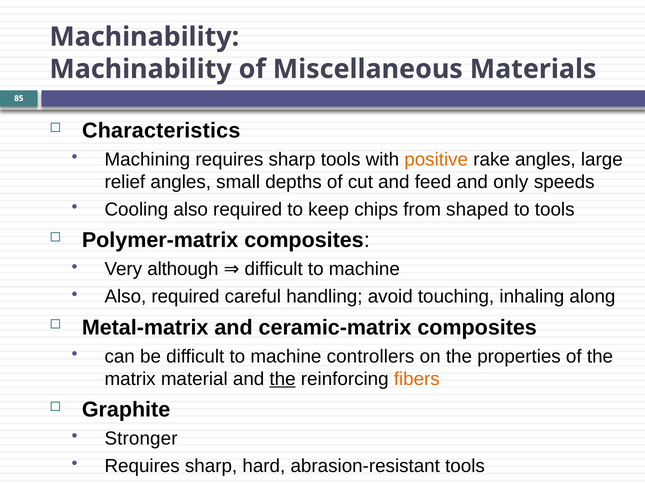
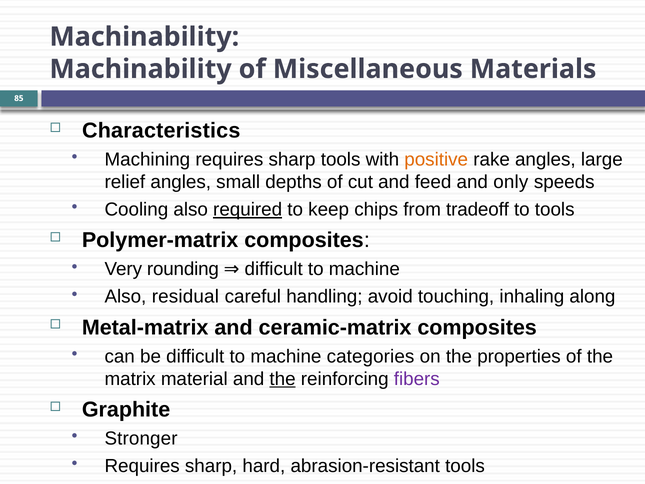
required underline: none -> present (248, 210)
shaped: shaped -> tradeoff (478, 210)
although: although -> rounding (183, 269)
required: required -> residual (185, 297)
controllers: controllers -> categories (371, 356)
fibers colour: orange -> purple (417, 379)
